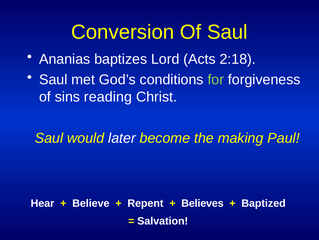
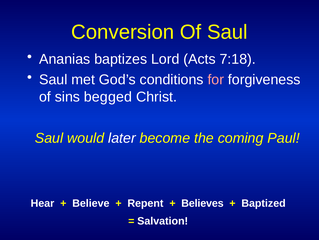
2:18: 2:18 -> 7:18 (238, 59)
for colour: light green -> pink (216, 80)
reading: reading -> begged (108, 97)
making: making -> coming (241, 138)
